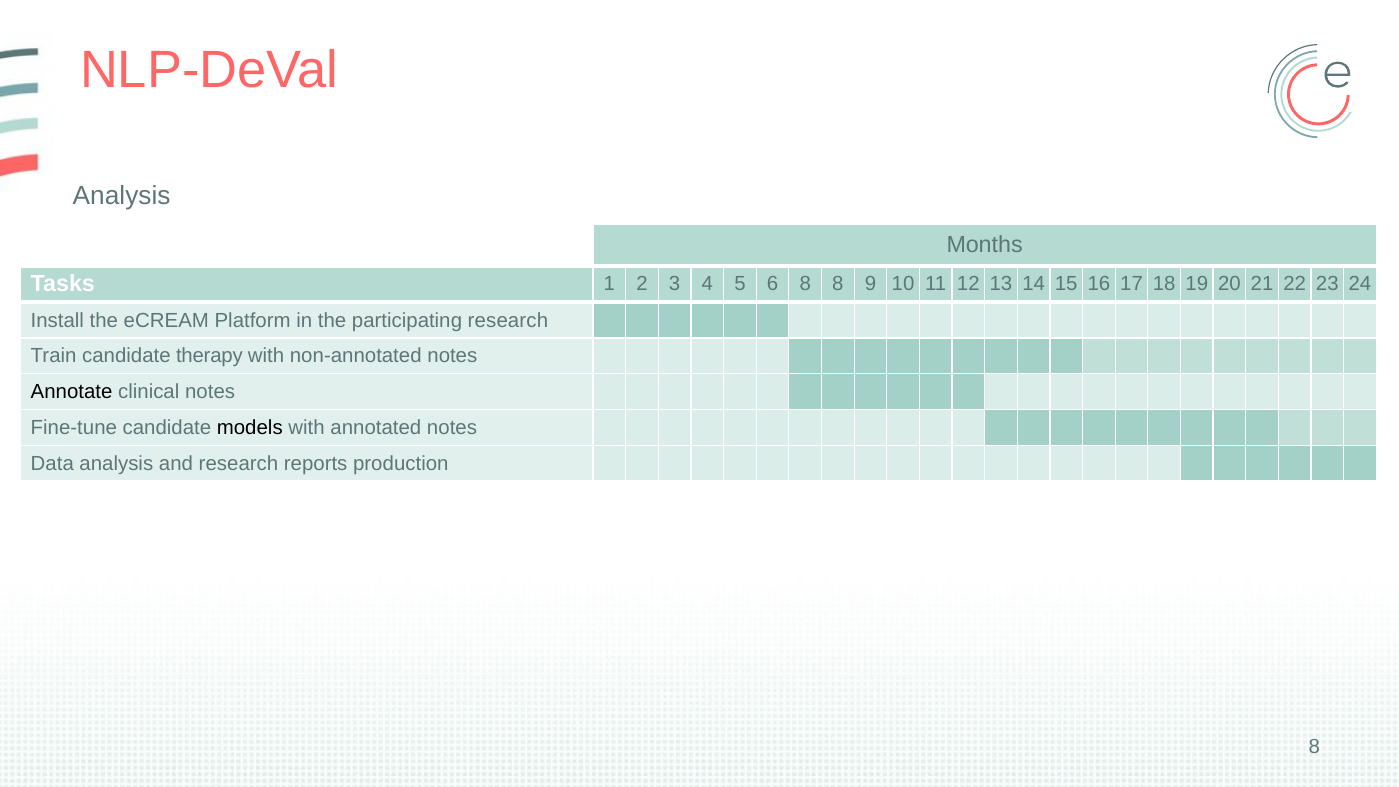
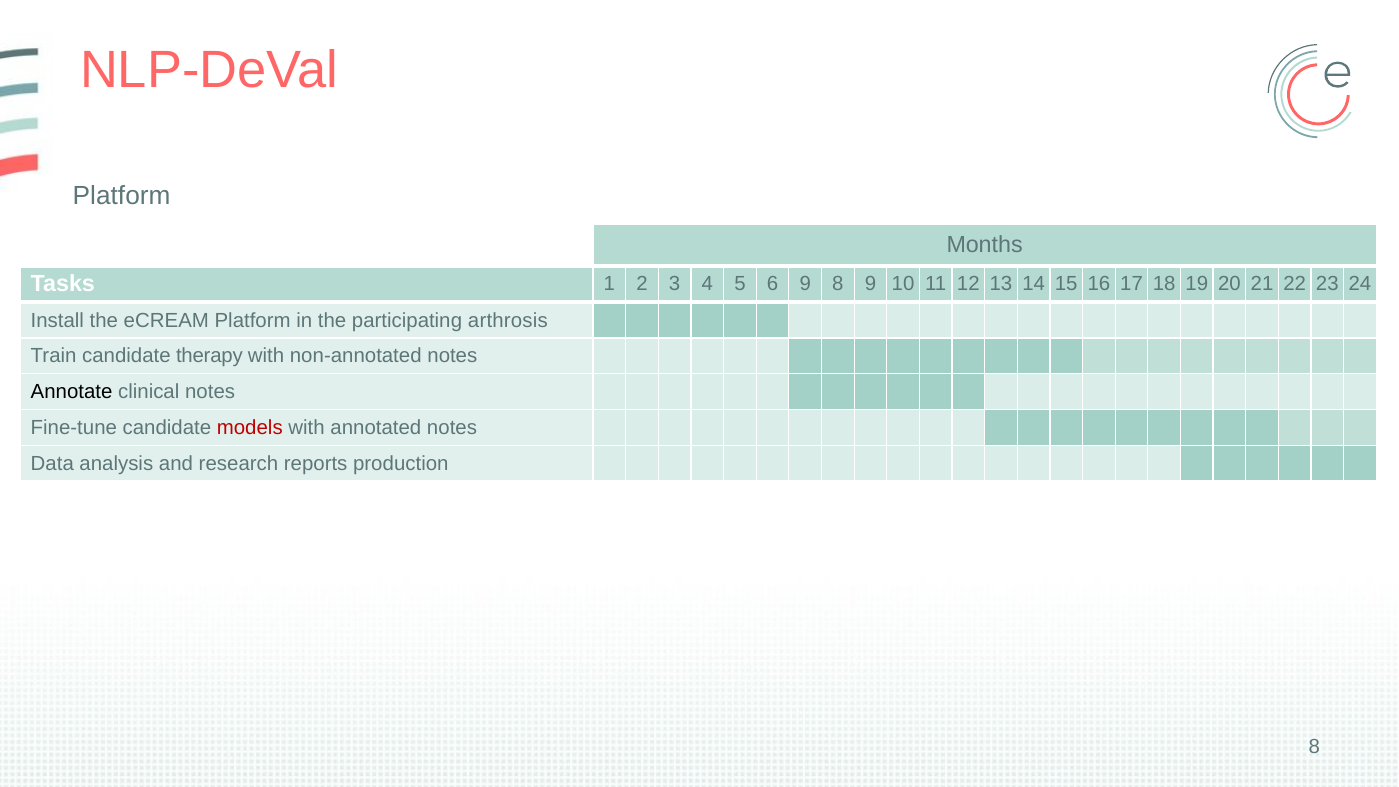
Analysis: Analysis -> Platform (122, 196)
6 8: 8 -> 9 (805, 284)
participating research: research -> arthrosis (508, 320)
models colour: black -> red (250, 428)
